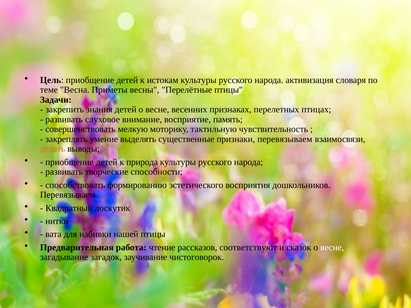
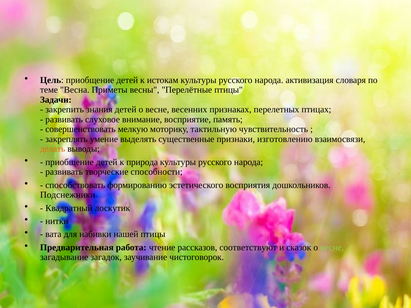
признаки перевязываем: перевязываем -> изготовлению (285, 139)
Перевязываем: Перевязываем -> Подснежники (68, 195)
весне colour: white -> light green (332, 248)
